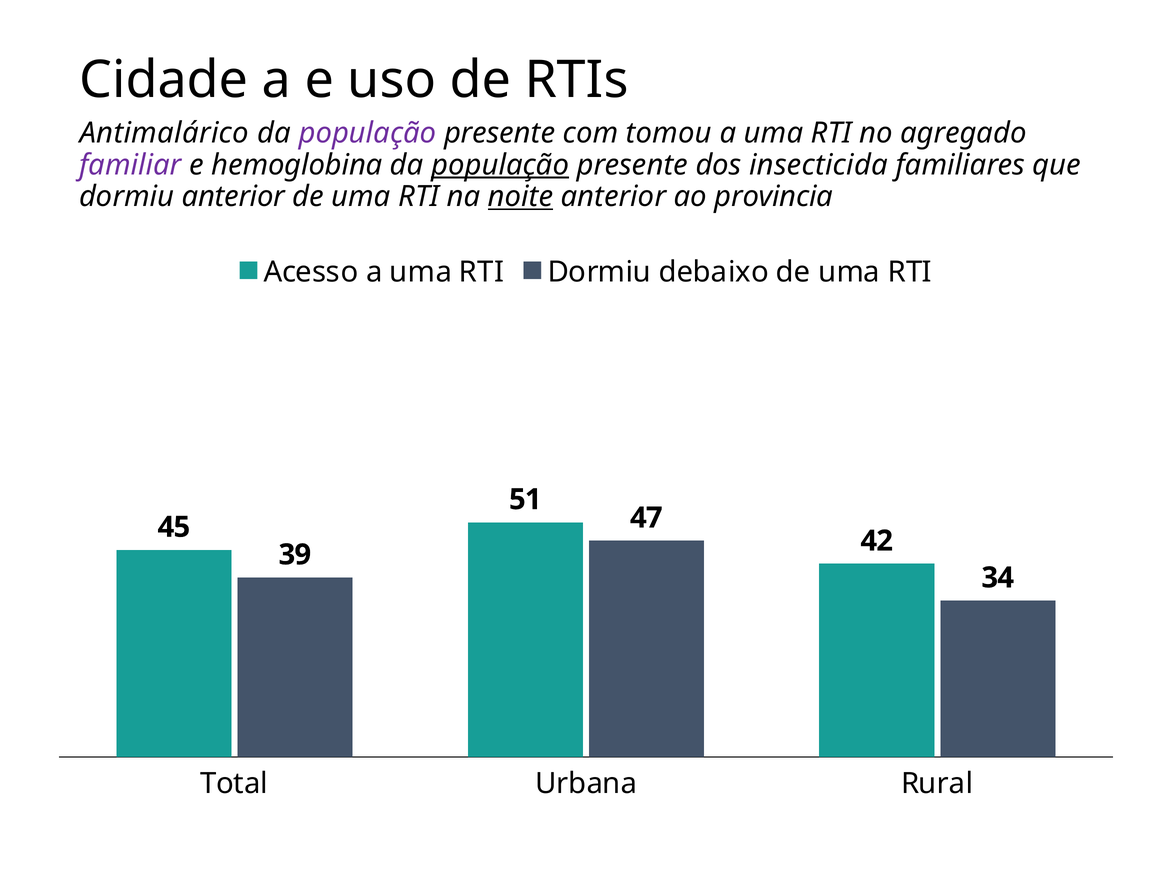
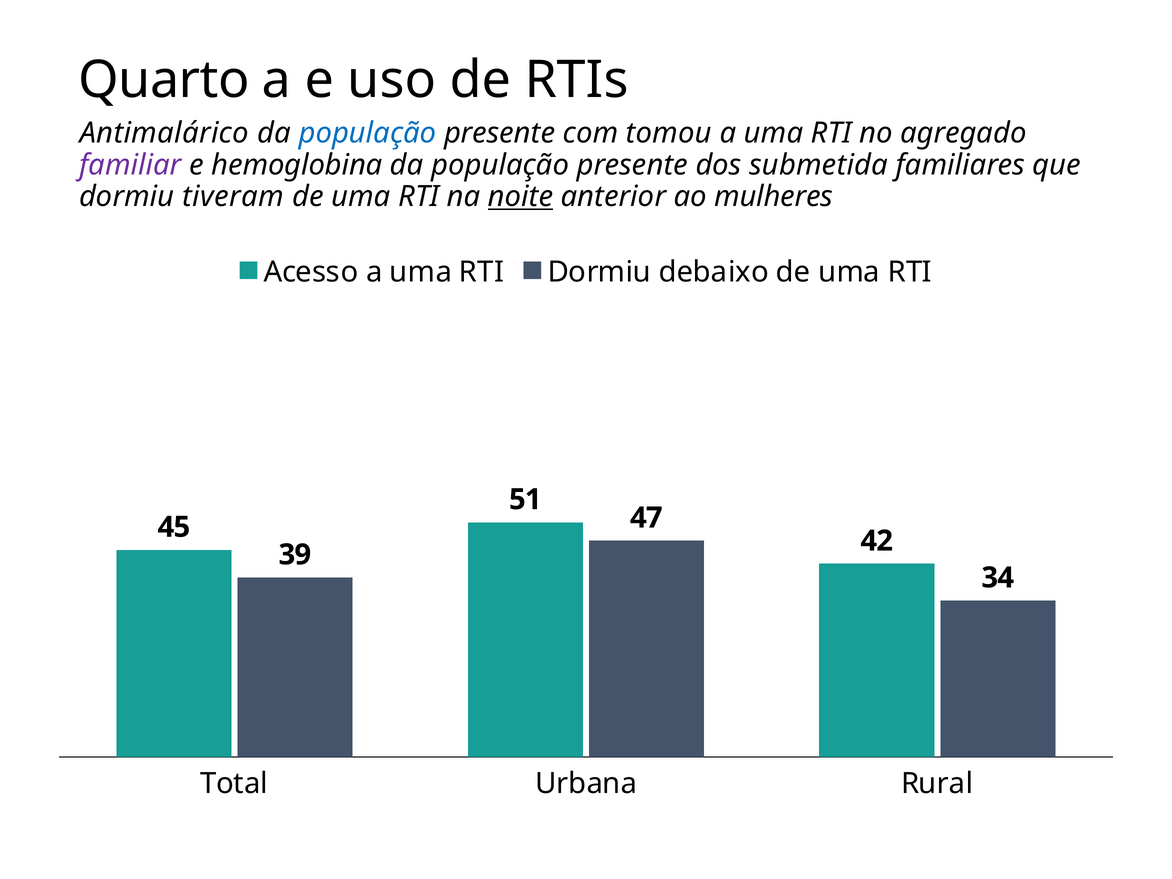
Cidade: Cidade -> Quarto (164, 80)
população colour: purple -> blue (368, 133)
população underline: present -> none (500, 165)
insecticida: insecticida -> submetida (819, 165)
dormiu anterior: anterior -> tiveram (233, 197)
provincia: provincia -> mulheres (774, 197)
